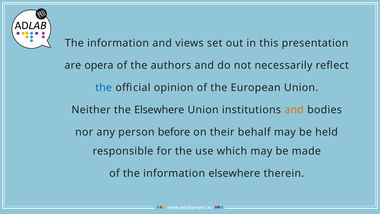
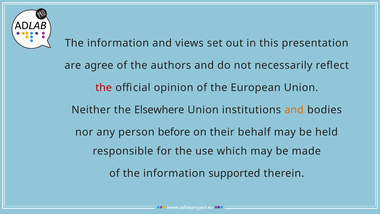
opera: opera -> agree (99, 65)
the colour: blue -> red (104, 88)
information elsewhere: elsewhere -> supported (234, 173)
